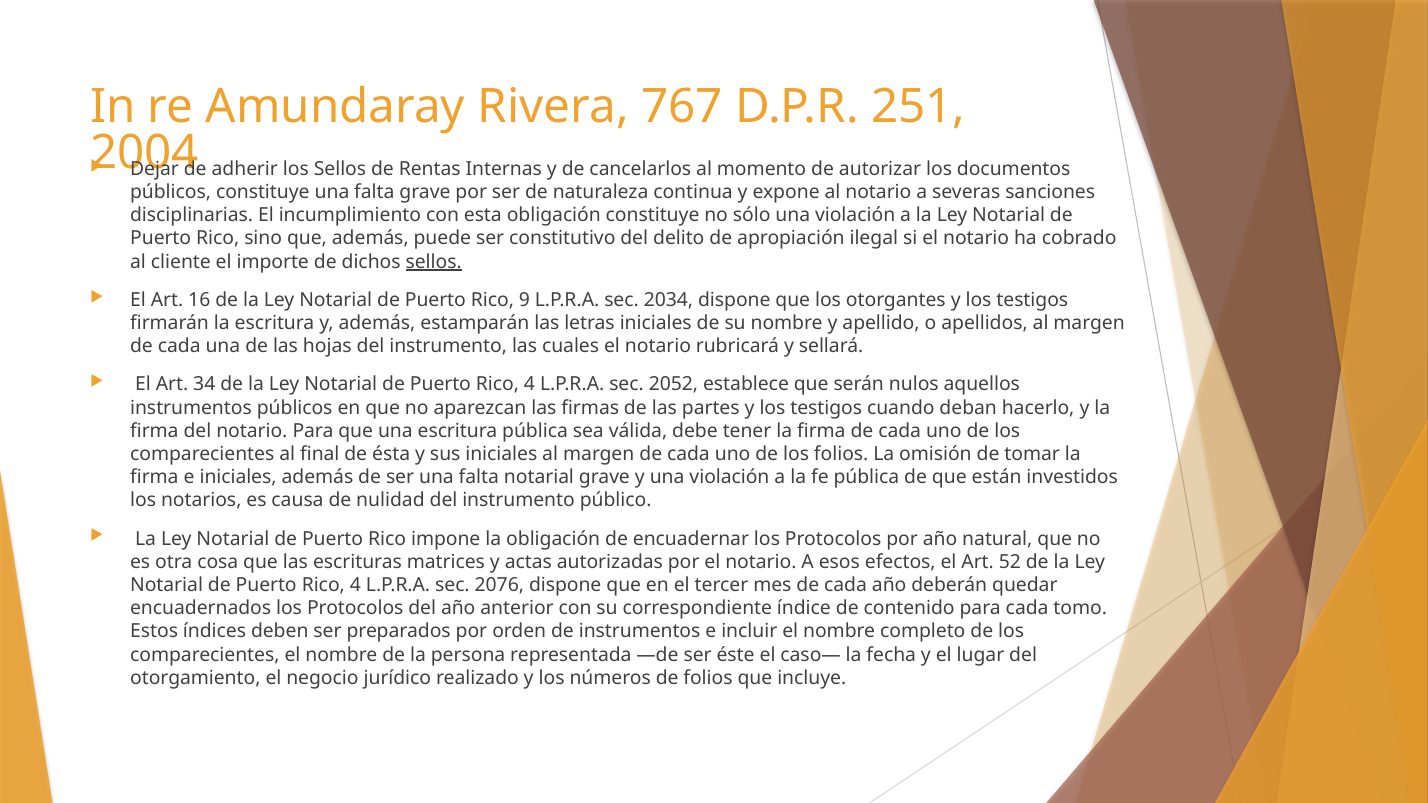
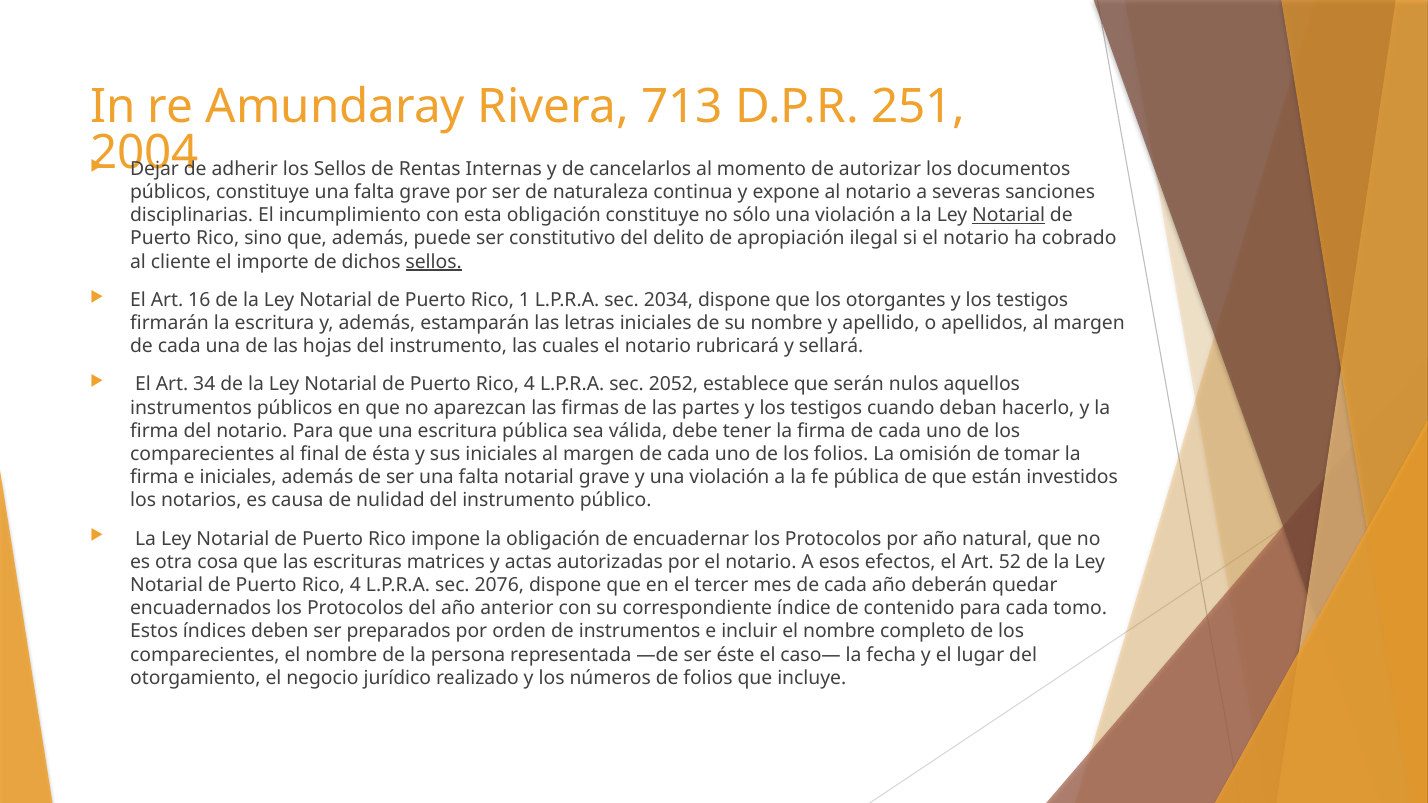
767: 767 -> 713 (682, 107)
Notarial underline: none -> present (1009, 215)
9: 9 -> 1 (524, 300)
